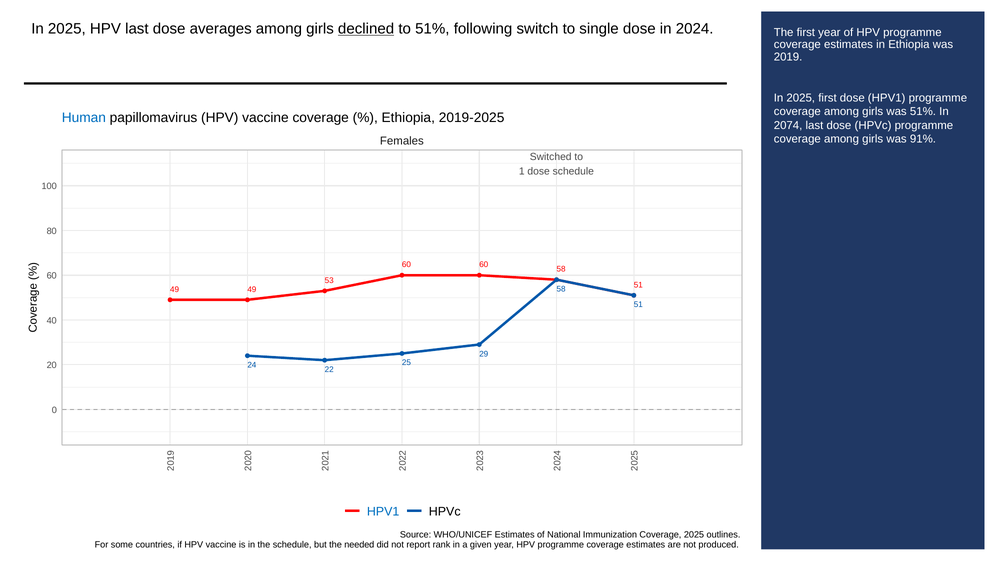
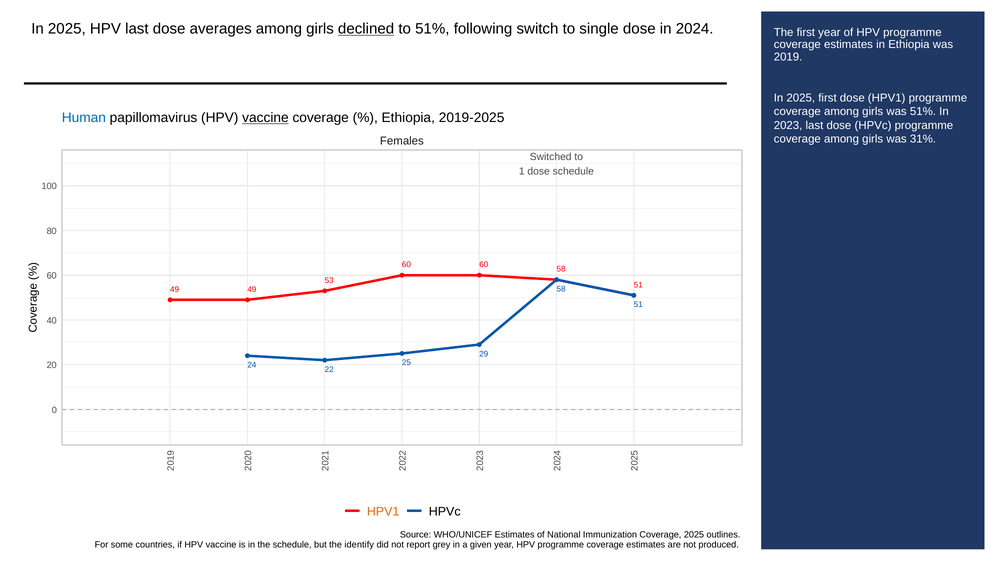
vaccine underline: none -> present (265, 118)
2074: 2074 -> 2023 (788, 125)
91%: 91% -> 31% (923, 139)
HPV1 colour: blue -> orange (383, 511)
needed: needed -> identify (359, 545)
rank: rank -> grey (442, 545)
